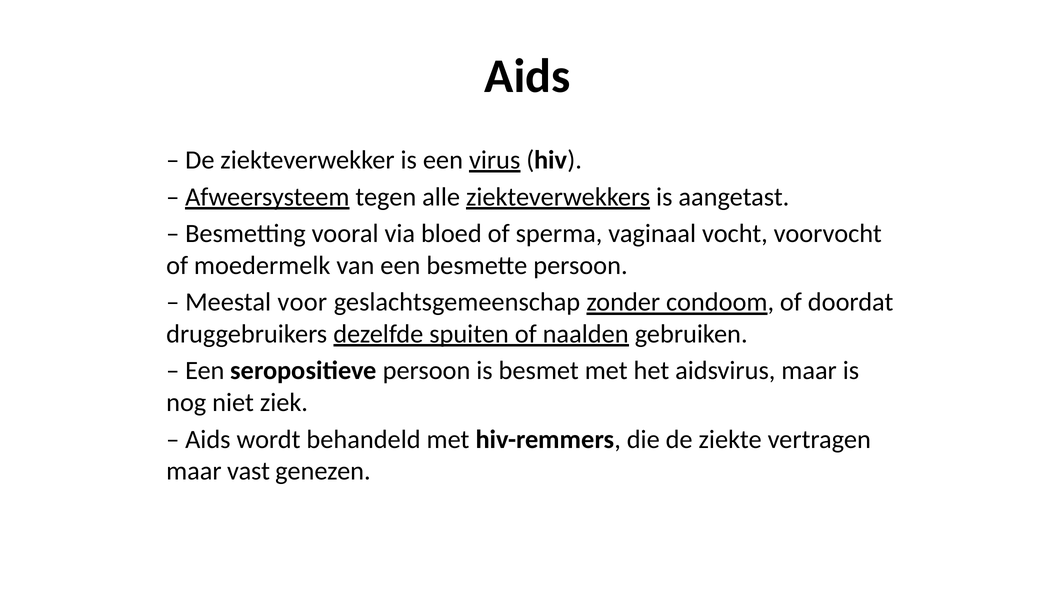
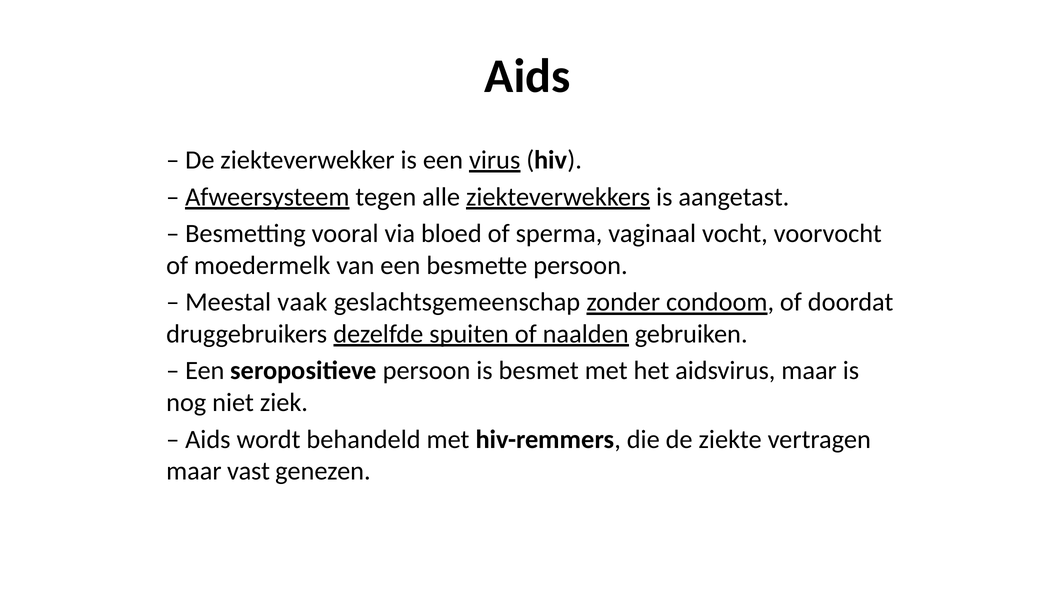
voor: voor -> vaak (302, 302)
